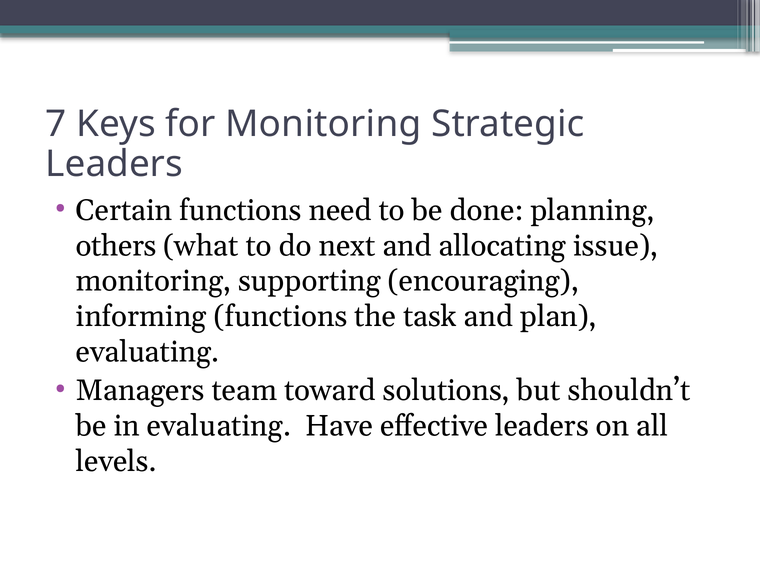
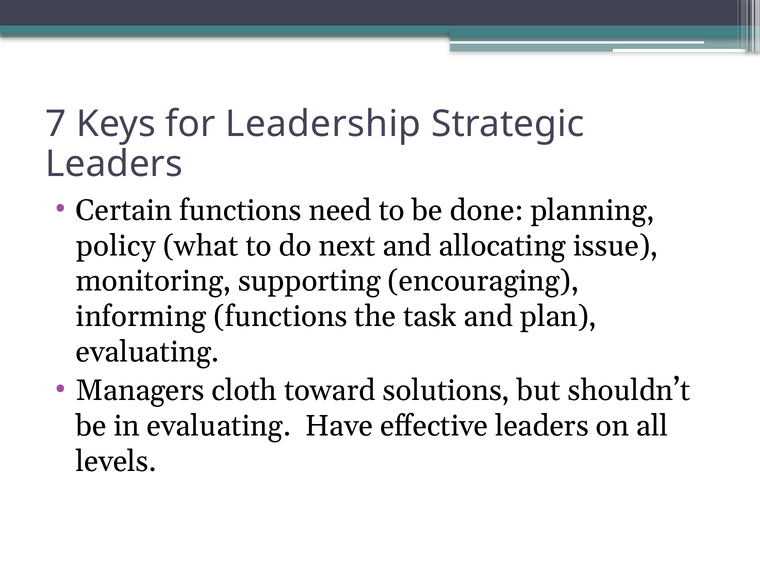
for Monitoring: Monitoring -> Leadership (323, 124)
others: others -> policy (116, 246)
team: team -> cloth (244, 391)
